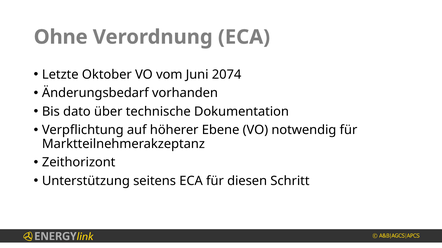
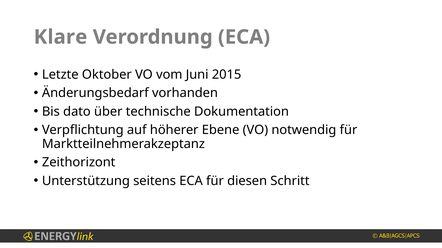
Ohne: Ohne -> Klare (61, 37)
2074: 2074 -> 2015 (227, 75)
